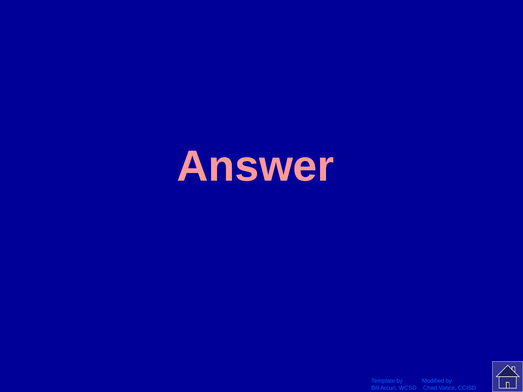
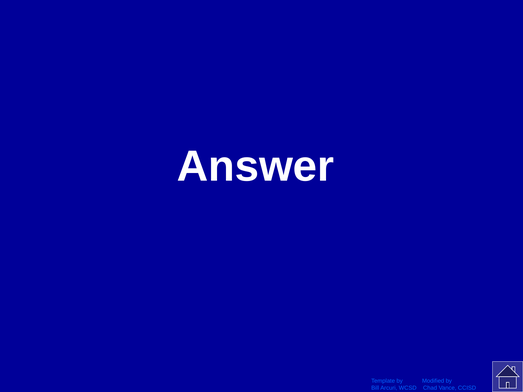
Answer colour: pink -> white (255, 166)
